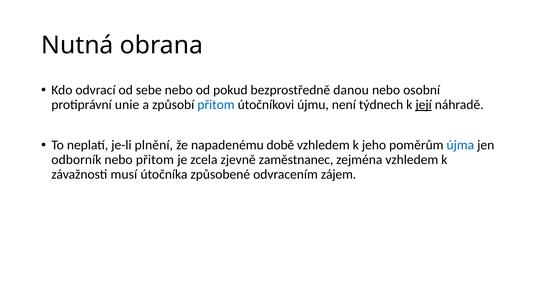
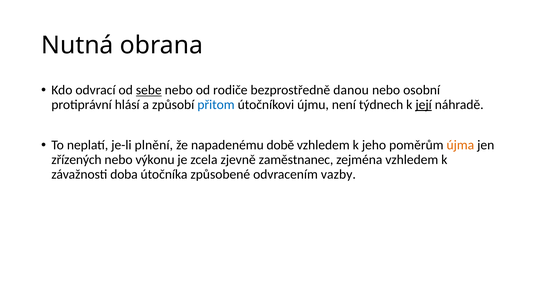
sebe underline: none -> present (149, 90)
pokud: pokud -> rodiče (230, 90)
unie: unie -> hlásí (127, 105)
újma colour: blue -> orange (460, 145)
odborník: odborník -> zřízených (76, 160)
nebo přitom: přitom -> výkonu (155, 160)
musí: musí -> doba (124, 175)
zájem: zájem -> vazby (338, 175)
